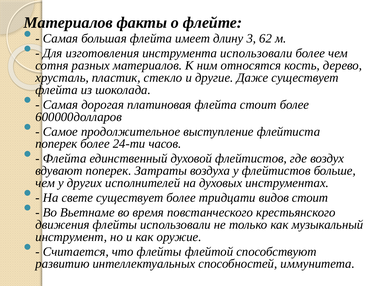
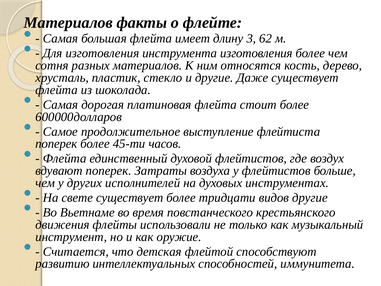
инструмента использовали: использовали -> изготовления (256, 53)
24-ти: 24-ти -> 45-ти (129, 144)
видов стоит: стоит -> другие (310, 198)
что флейты: флейты -> детская (159, 251)
